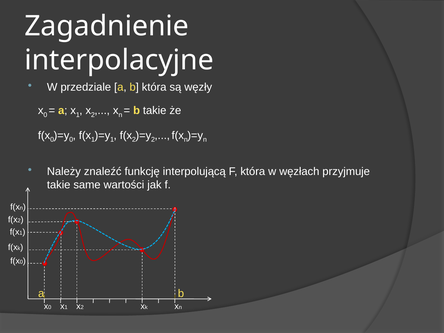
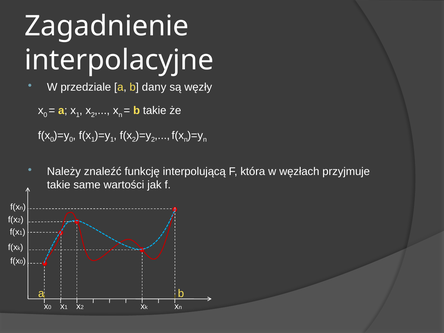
b która: która -> dany (154, 87)
